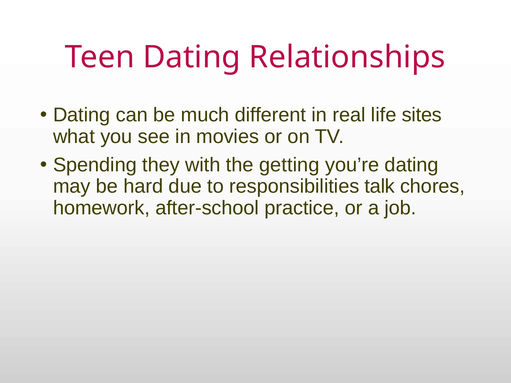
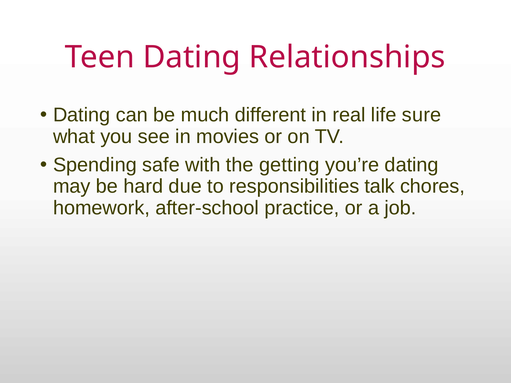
sites: sites -> sure (422, 115)
they: they -> safe (161, 165)
